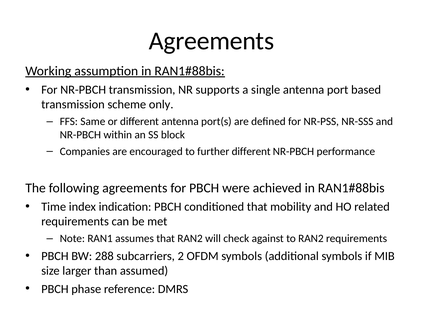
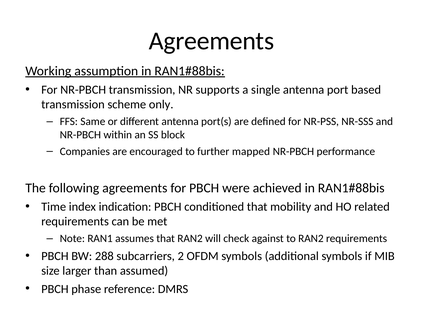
further different: different -> mapped (251, 151)
